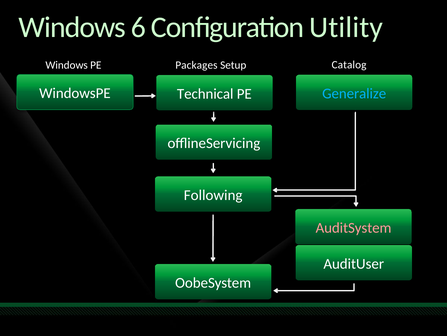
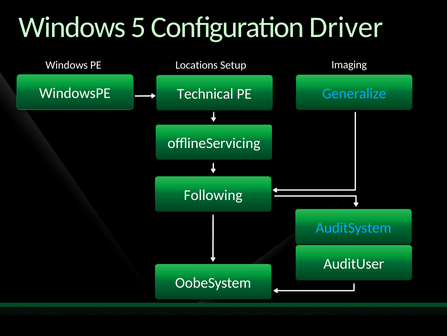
6: 6 -> 5 (138, 27)
Utility: Utility -> Driver (346, 27)
Packages: Packages -> Locations (197, 65)
Catalog: Catalog -> Imaging (349, 65)
AuditSystem colour: pink -> light blue (354, 227)
